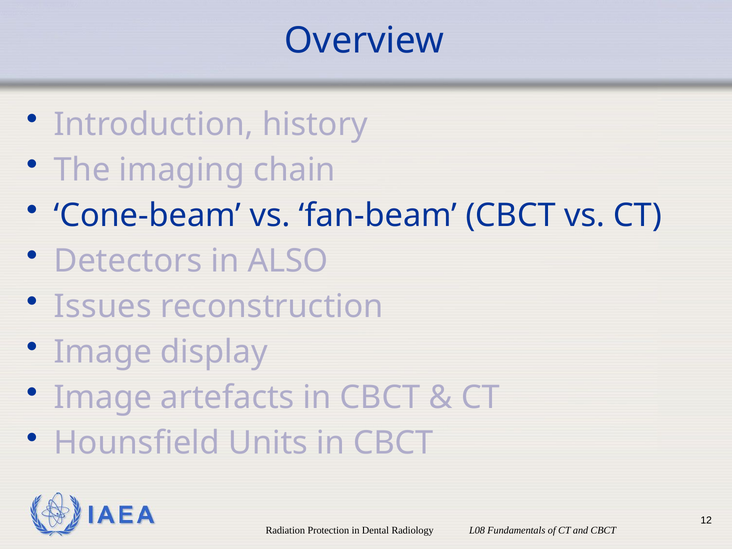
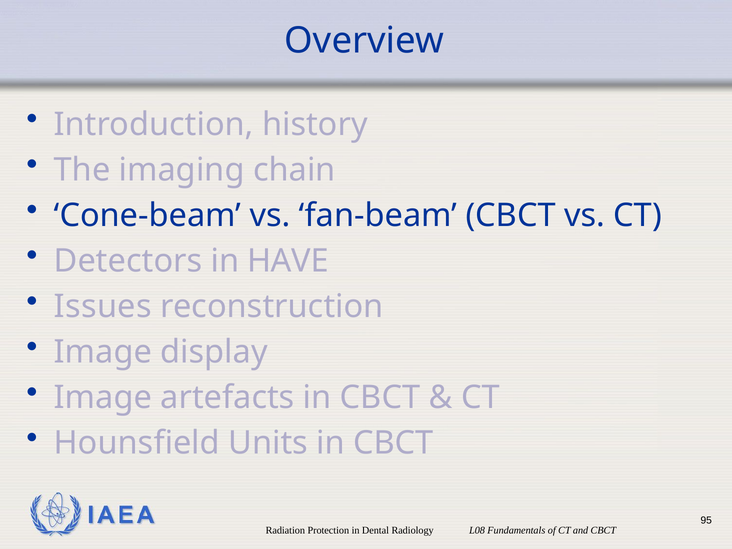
ALSO: ALSO -> HAVE (288, 261)
12: 12 -> 95 (706, 520)
